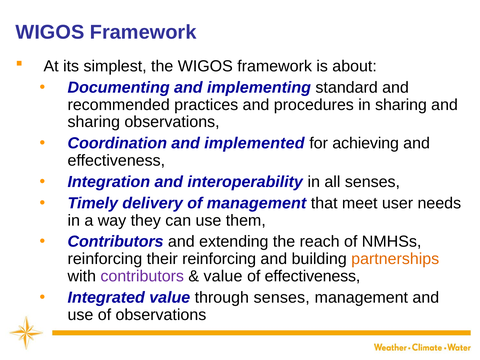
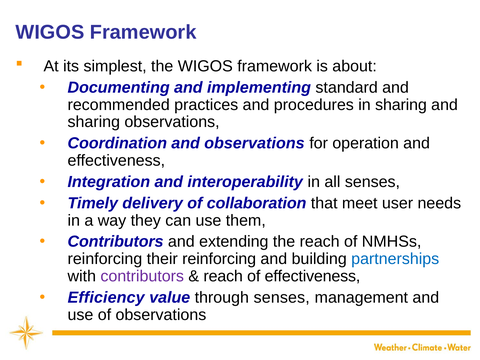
and implemented: implemented -> observations (254, 143)
achieving: achieving -> operation (366, 143)
of management: management -> collaboration (257, 203)
partnerships colour: orange -> blue (395, 259)
value: value -> reach (223, 276)
Integrated: Integrated -> Efficiency (106, 298)
